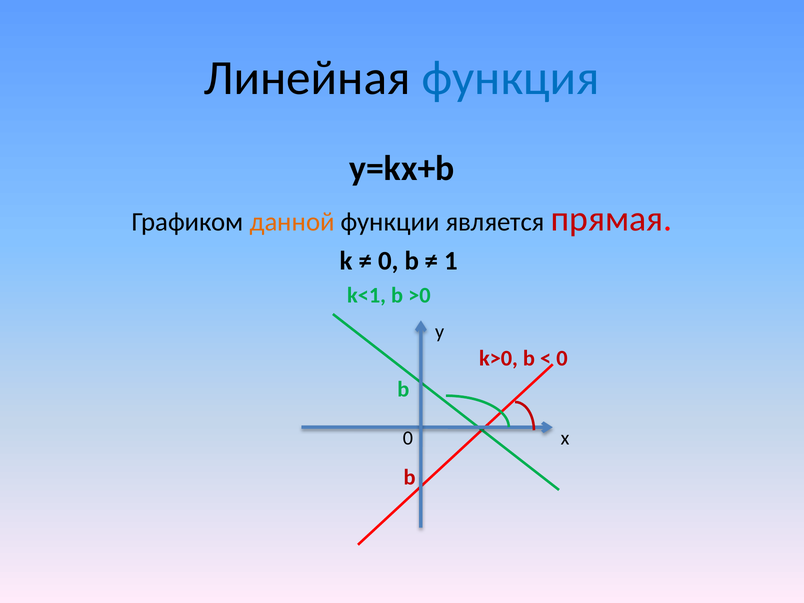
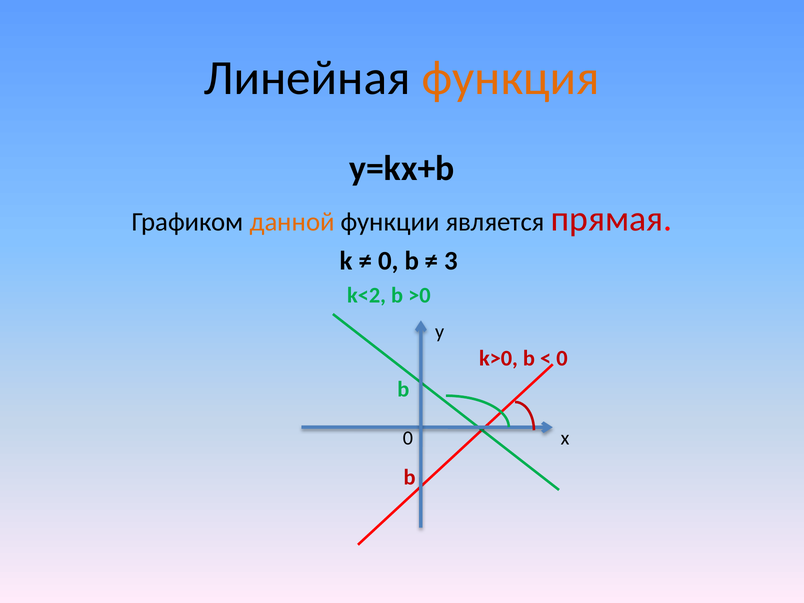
функция colour: blue -> orange (511, 78)
1: 1 -> 3 (451, 261)
k<1: k<1 -> k<2 (367, 295)
